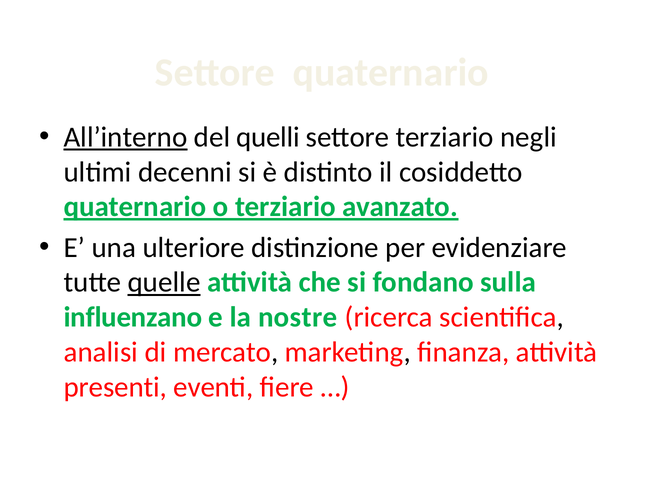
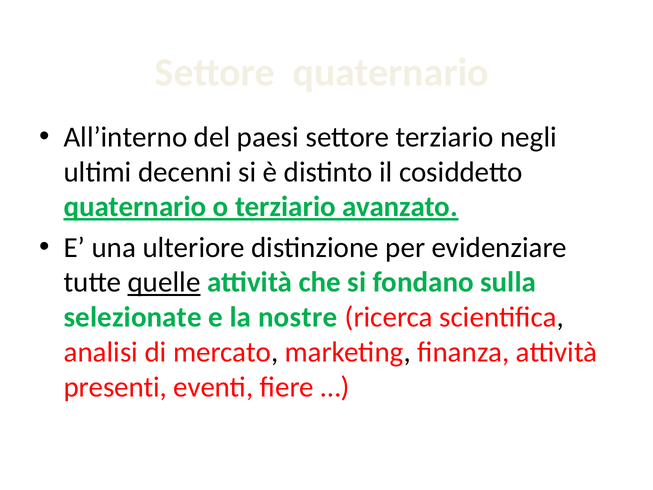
All’interno underline: present -> none (125, 137)
quelli: quelli -> paesi (268, 137)
influenzano: influenzano -> selezionate (133, 317)
